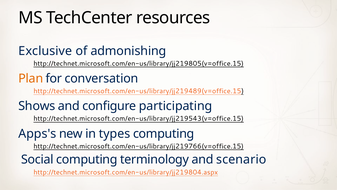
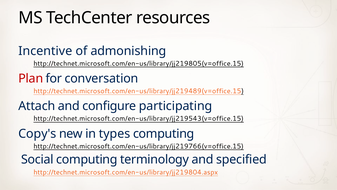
Exclusive: Exclusive -> Incentive (45, 51)
Plan colour: orange -> red (31, 78)
Shows: Shows -> Attach (37, 106)
Apps's: Apps's -> Copy's (37, 133)
scenario: scenario -> specified (241, 159)
